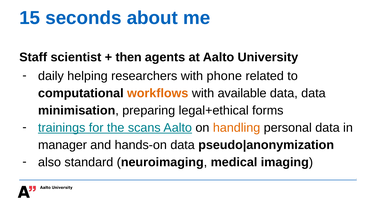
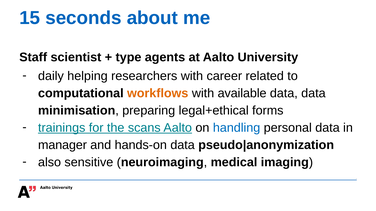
then: then -> type (128, 57)
phone: phone -> career (224, 76)
handling colour: orange -> blue (237, 128)
standard: standard -> sensitive (89, 163)
